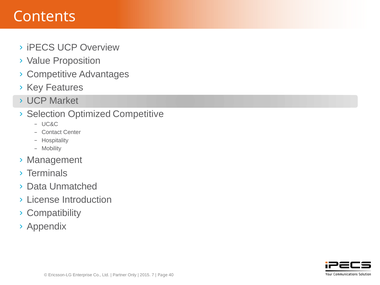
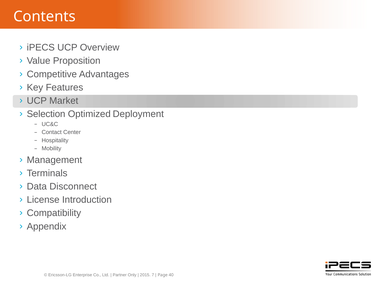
Optimized Competitive: Competitive -> Deployment (138, 114)
Unmatched: Unmatched -> Disconnect (73, 186)
